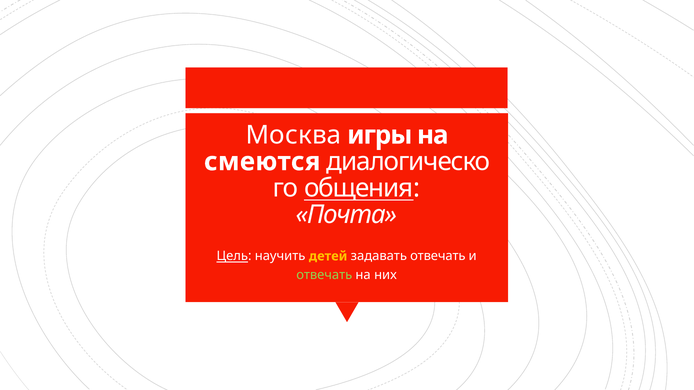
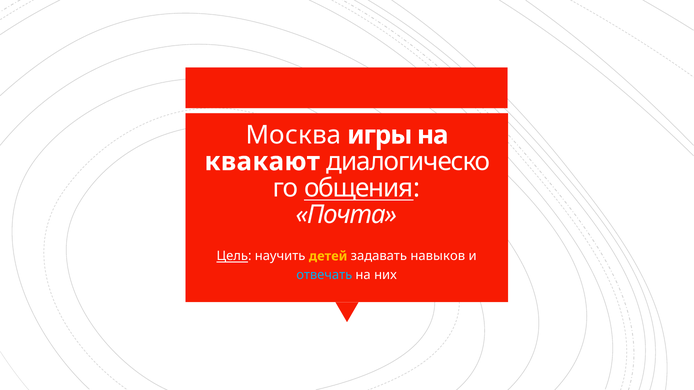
смеются: смеются -> квакают (262, 162)
задавать отвечать: отвечать -> навыков (438, 256)
отвечать colour: light green -> light blue (324, 275)
